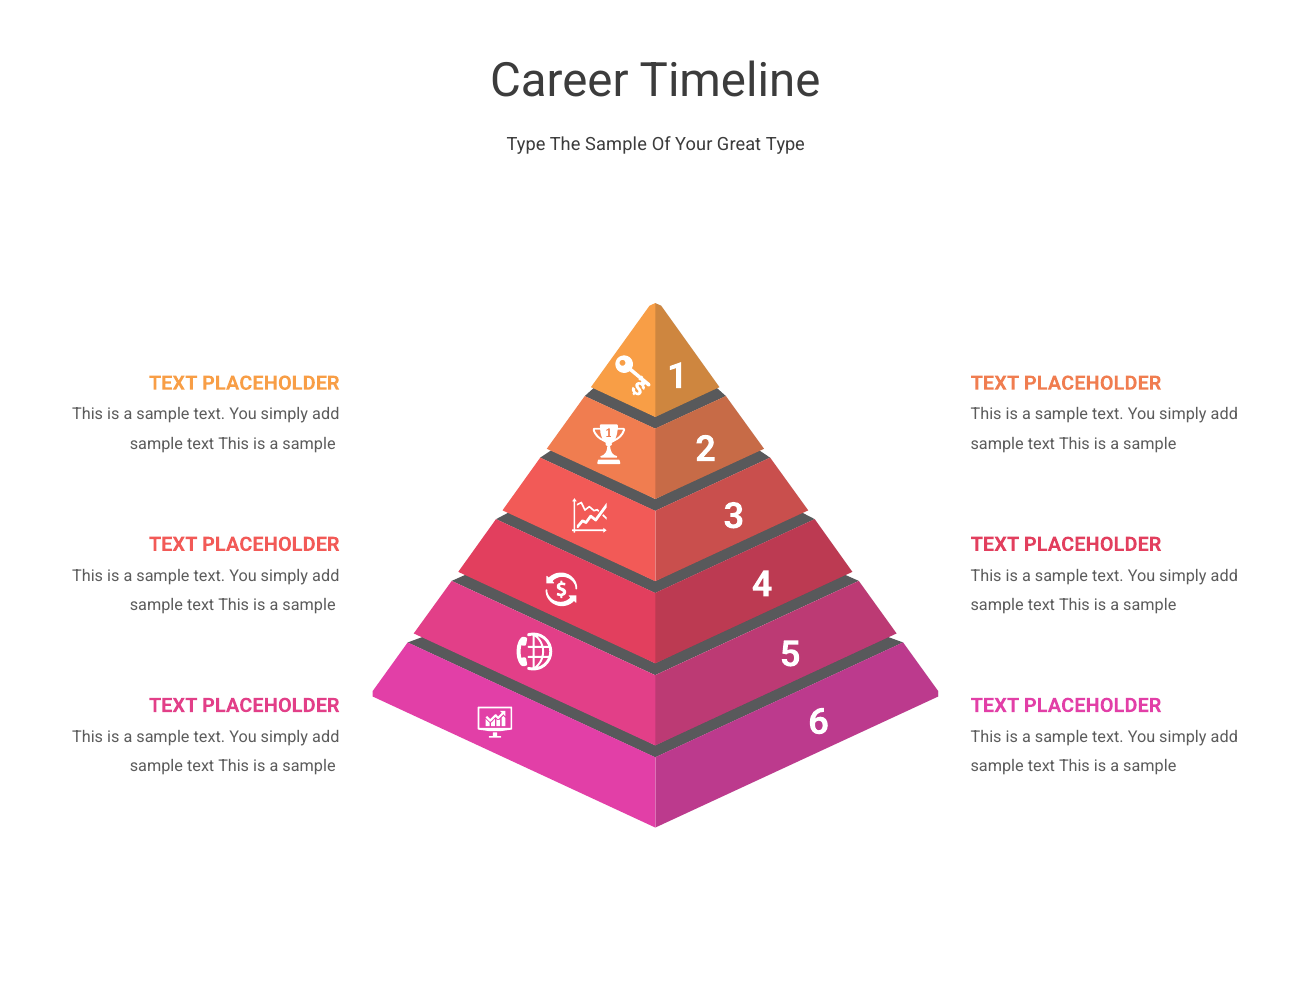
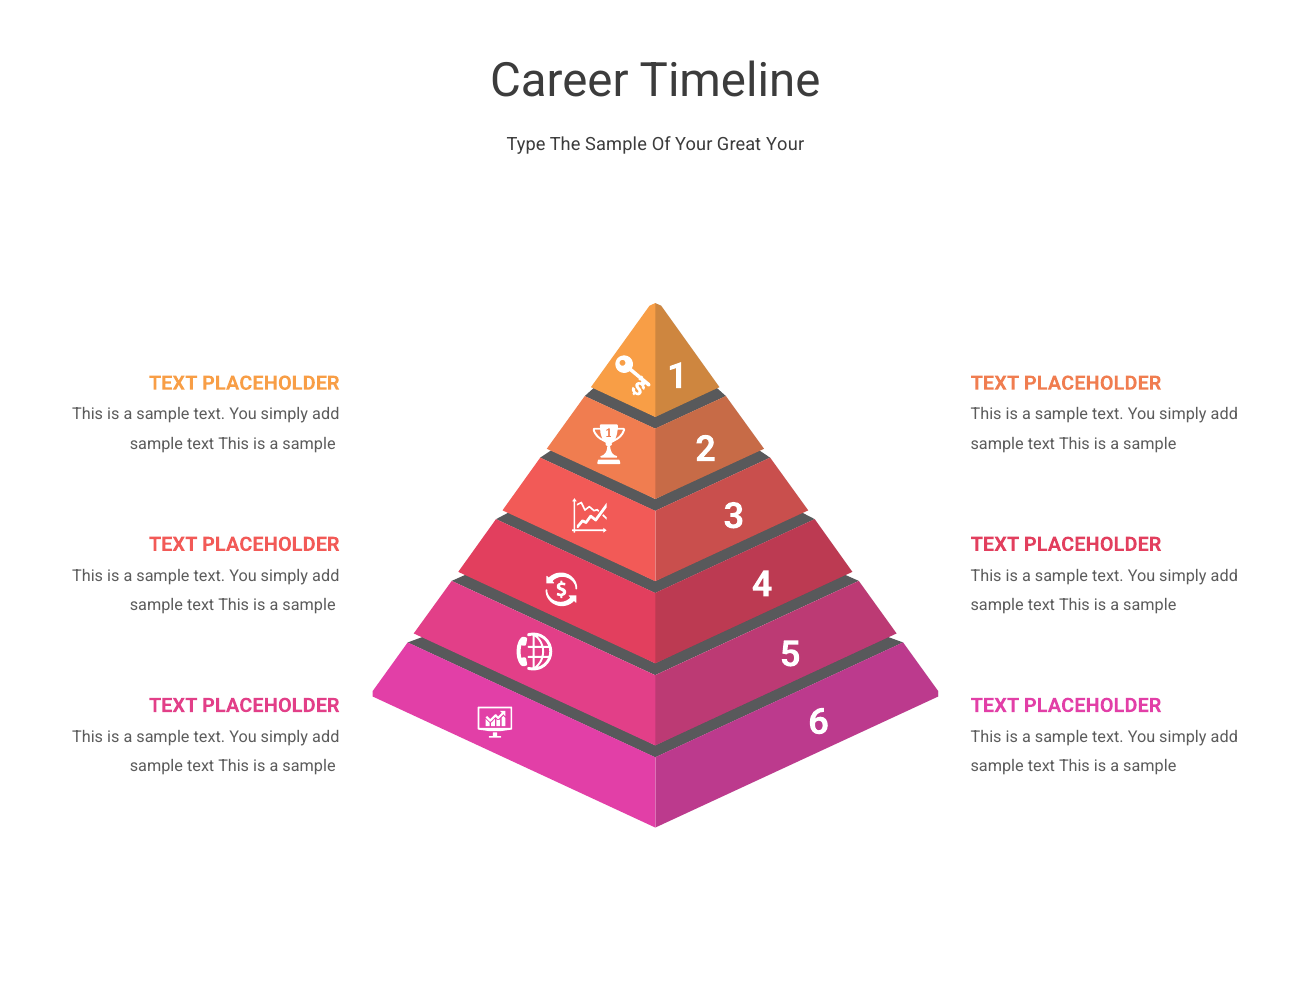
Great Type: Type -> Your (785, 145)
